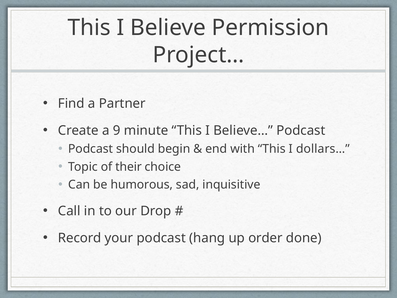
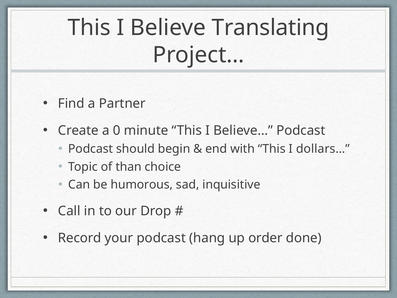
Permission: Permission -> Translating (271, 28)
9: 9 -> 0 (117, 130)
their: their -> than (129, 167)
